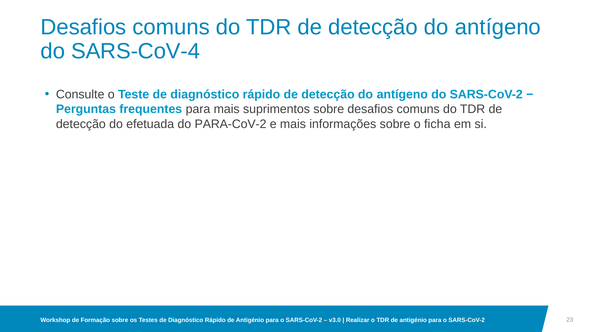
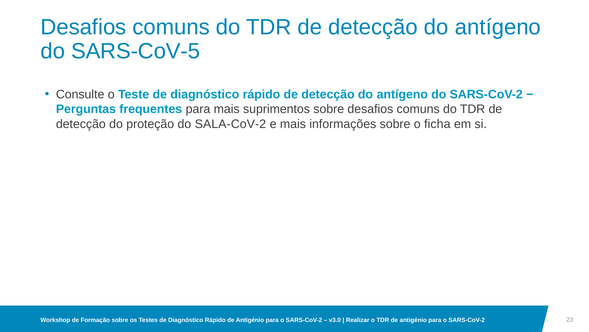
SARS-CoV-4: SARS-CoV-4 -> SARS-CoV-5 (136, 51)
efetuada: efetuada -> proteção (150, 124)
PARA-CoV-2: PARA-CoV-2 -> SALA-CoV-2 (230, 124)
